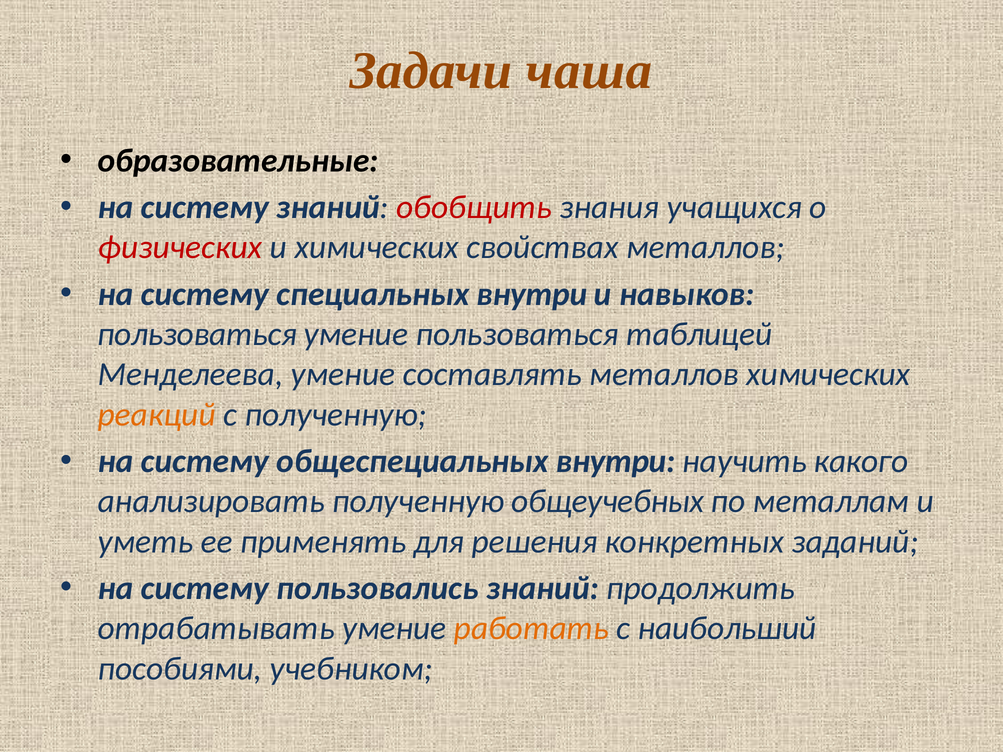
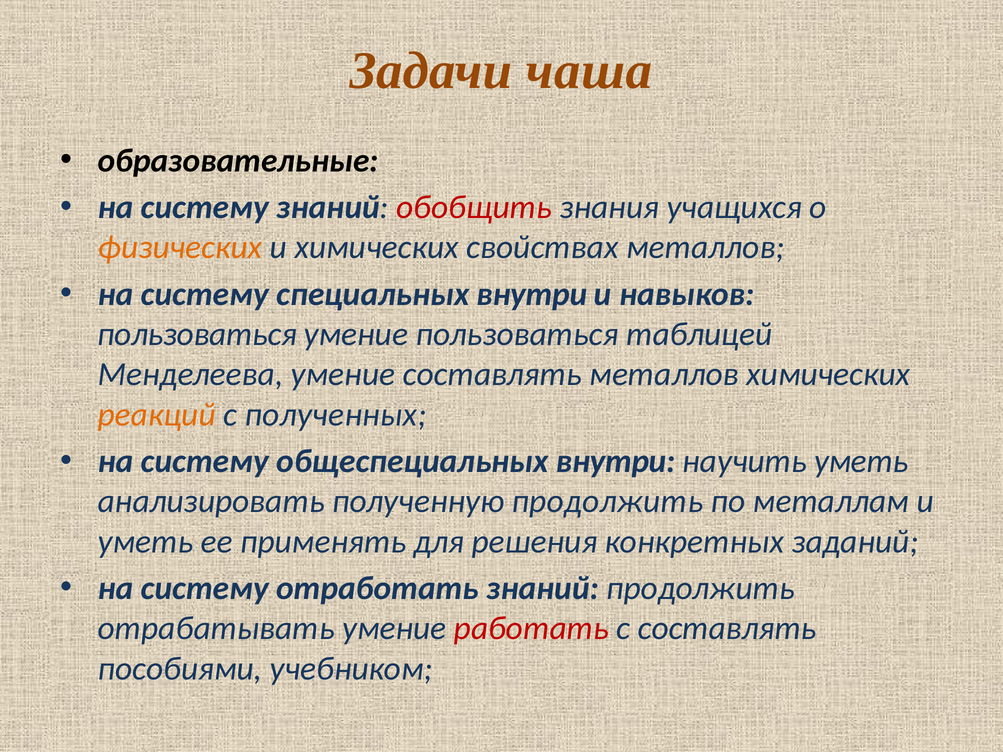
физических colour: red -> orange (180, 248)
с полученную: полученную -> полученных (336, 415)
научить какого: какого -> уметь (861, 461)
полученную общеучебных: общеучебных -> продолжить (607, 502)
пользовались: пользовались -> отработать (378, 589)
работать colour: orange -> red (531, 629)
с наибольший: наибольший -> составлять (727, 629)
